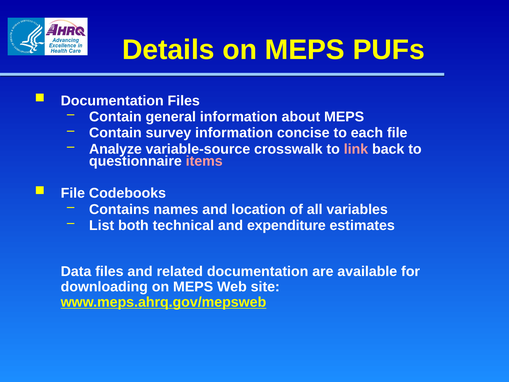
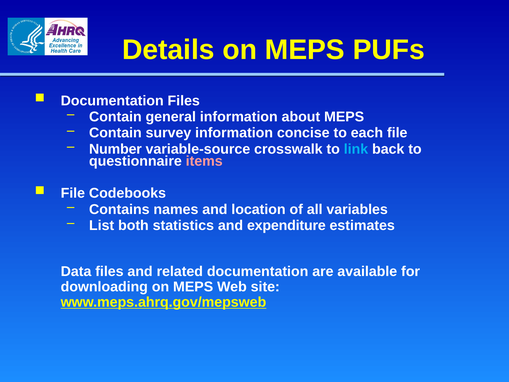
Analyze: Analyze -> Number (115, 149)
link colour: pink -> light blue (356, 149)
technical: technical -> statistics (183, 225)
